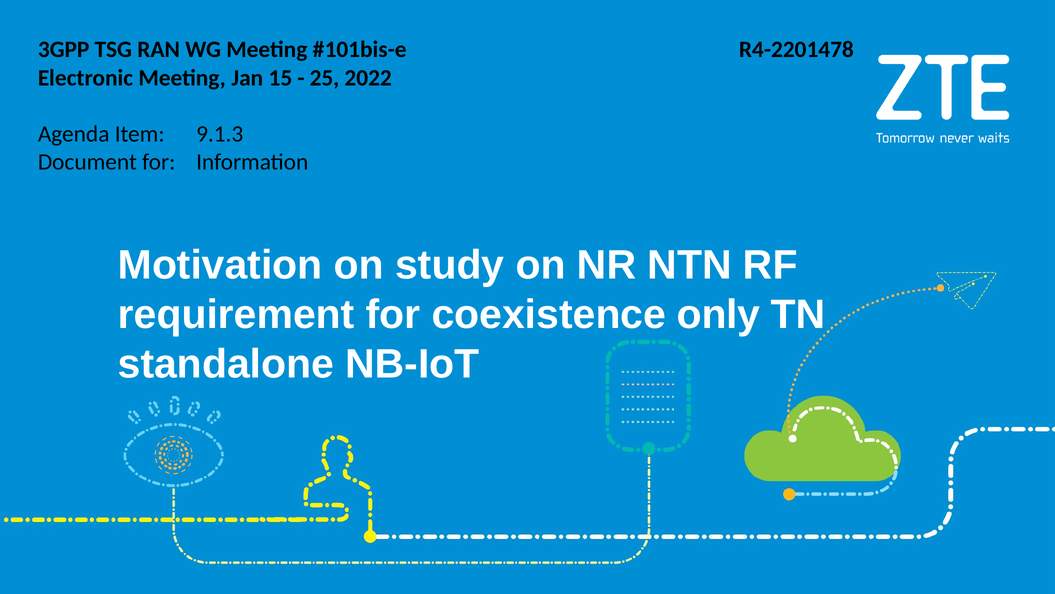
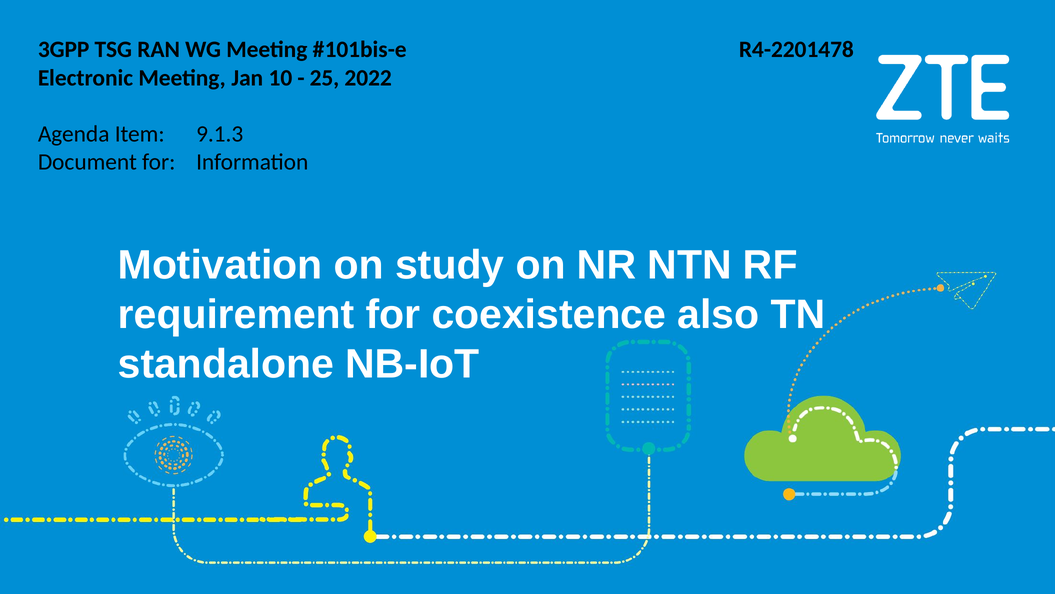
15: 15 -> 10 (280, 78)
only: only -> also (718, 314)
